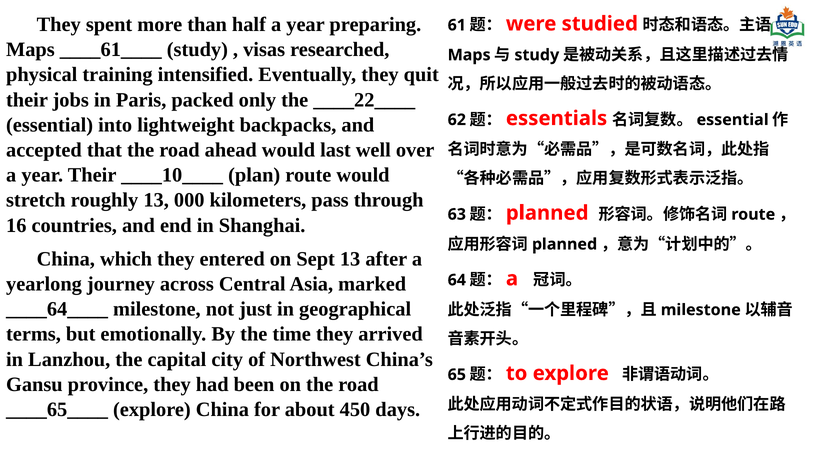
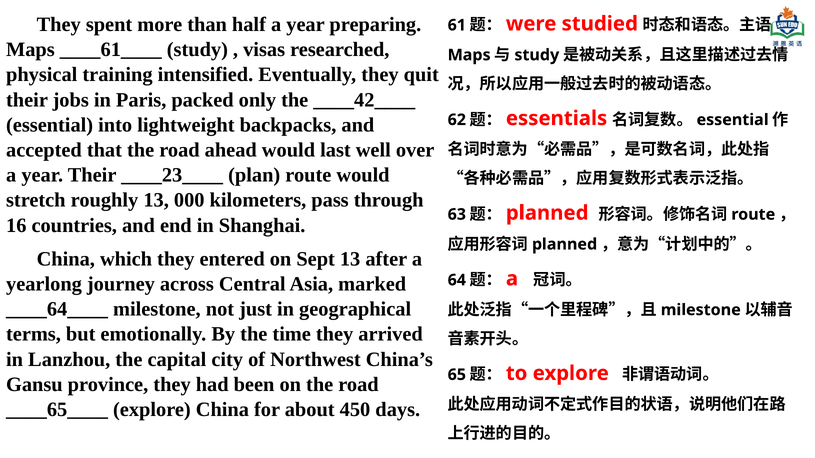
____22____: ____22____ -> ____42____ (364, 100)
____10____: ____10____ -> ____23____ (172, 175)
